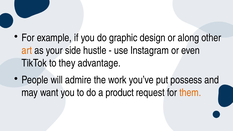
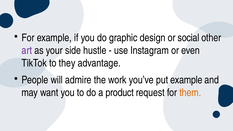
along: along -> social (188, 38)
art colour: orange -> purple (27, 50)
put possess: possess -> example (186, 80)
